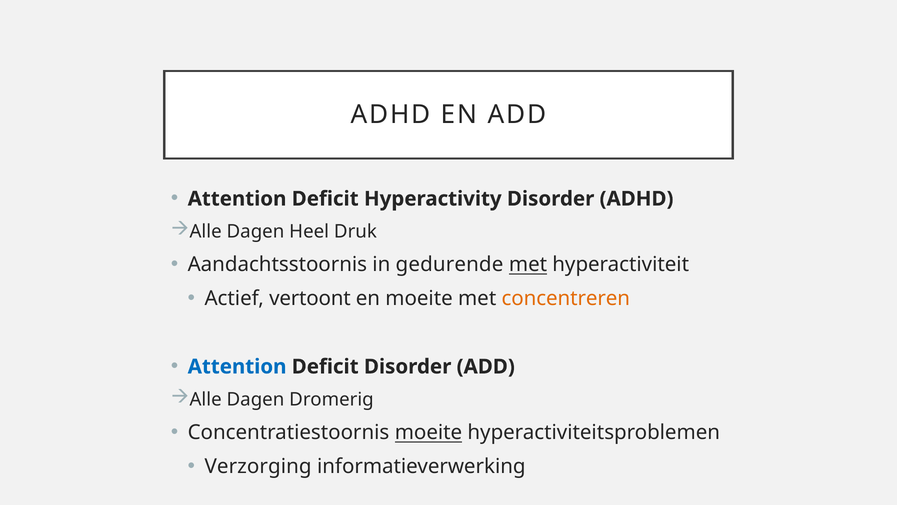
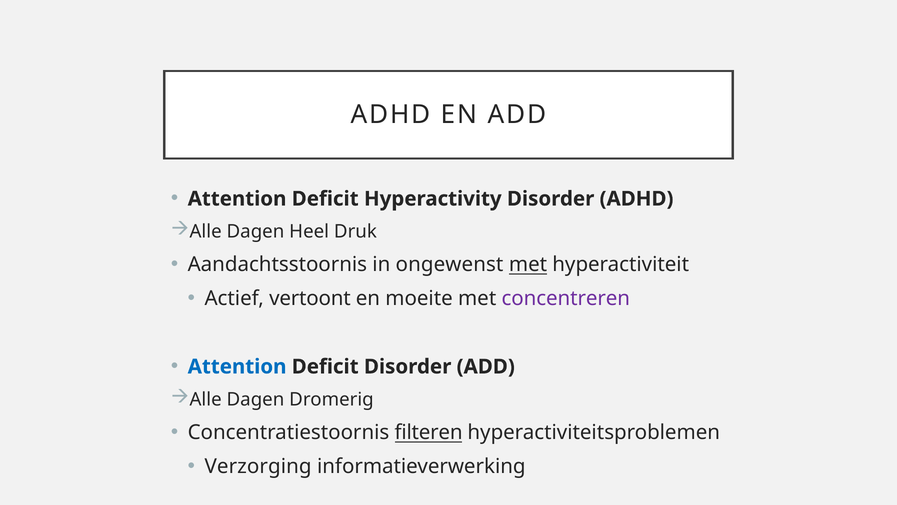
gedurende: gedurende -> ongewenst (450, 264)
concentreren colour: orange -> purple (566, 298)
Concentratiestoornis moeite: moeite -> filteren (429, 432)
